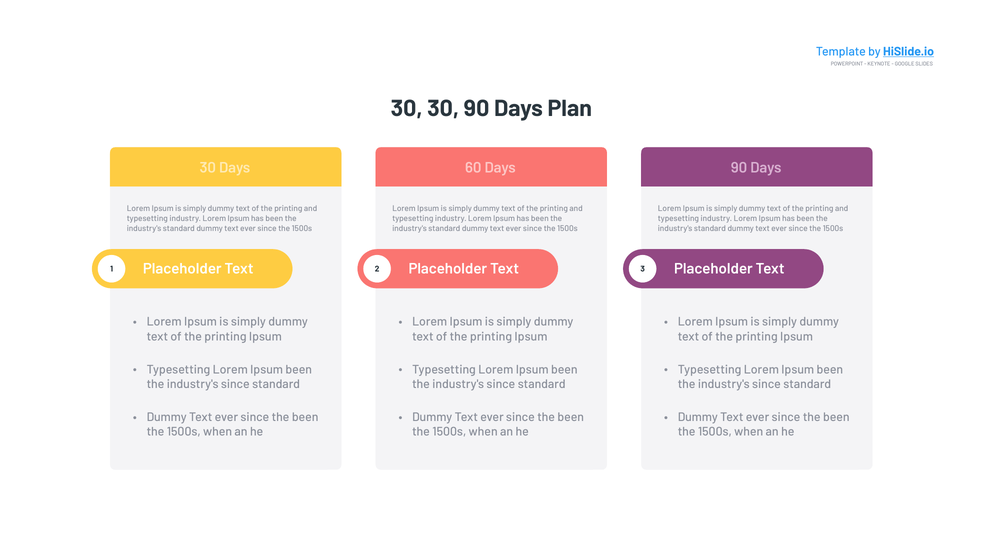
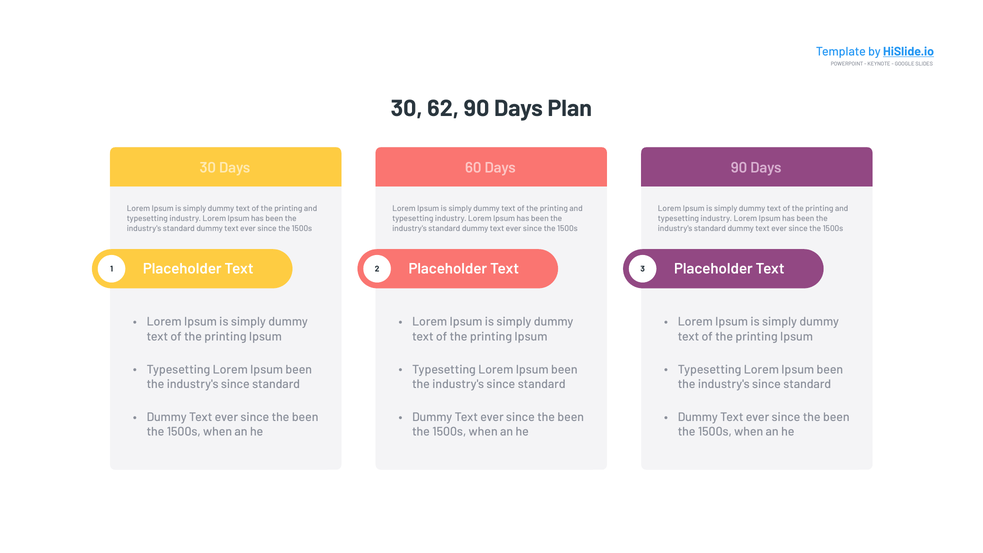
30 30: 30 -> 62 (443, 109)
